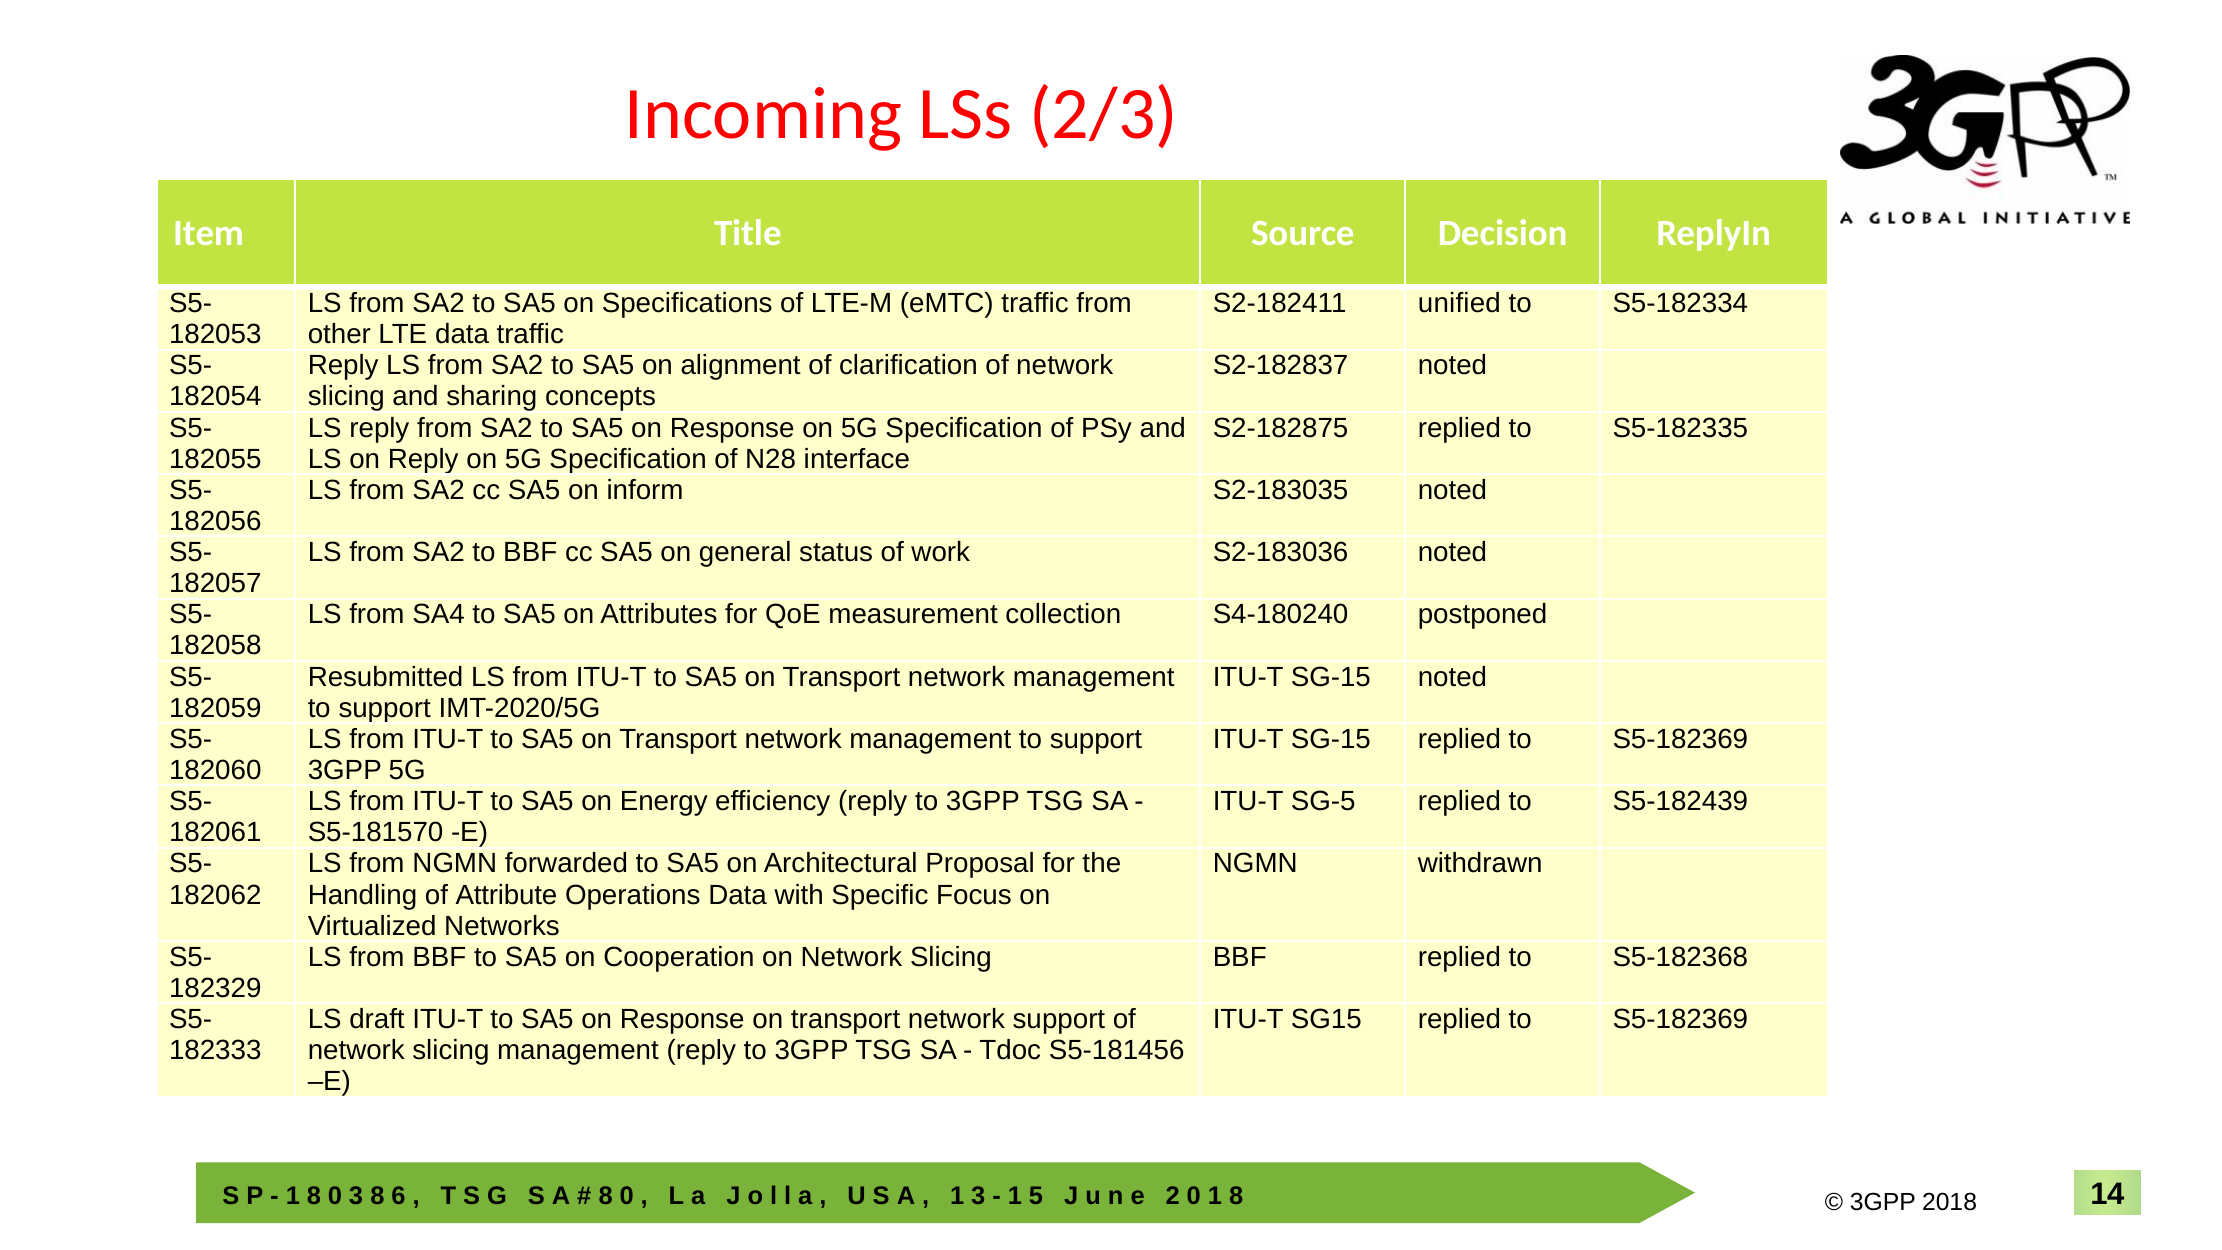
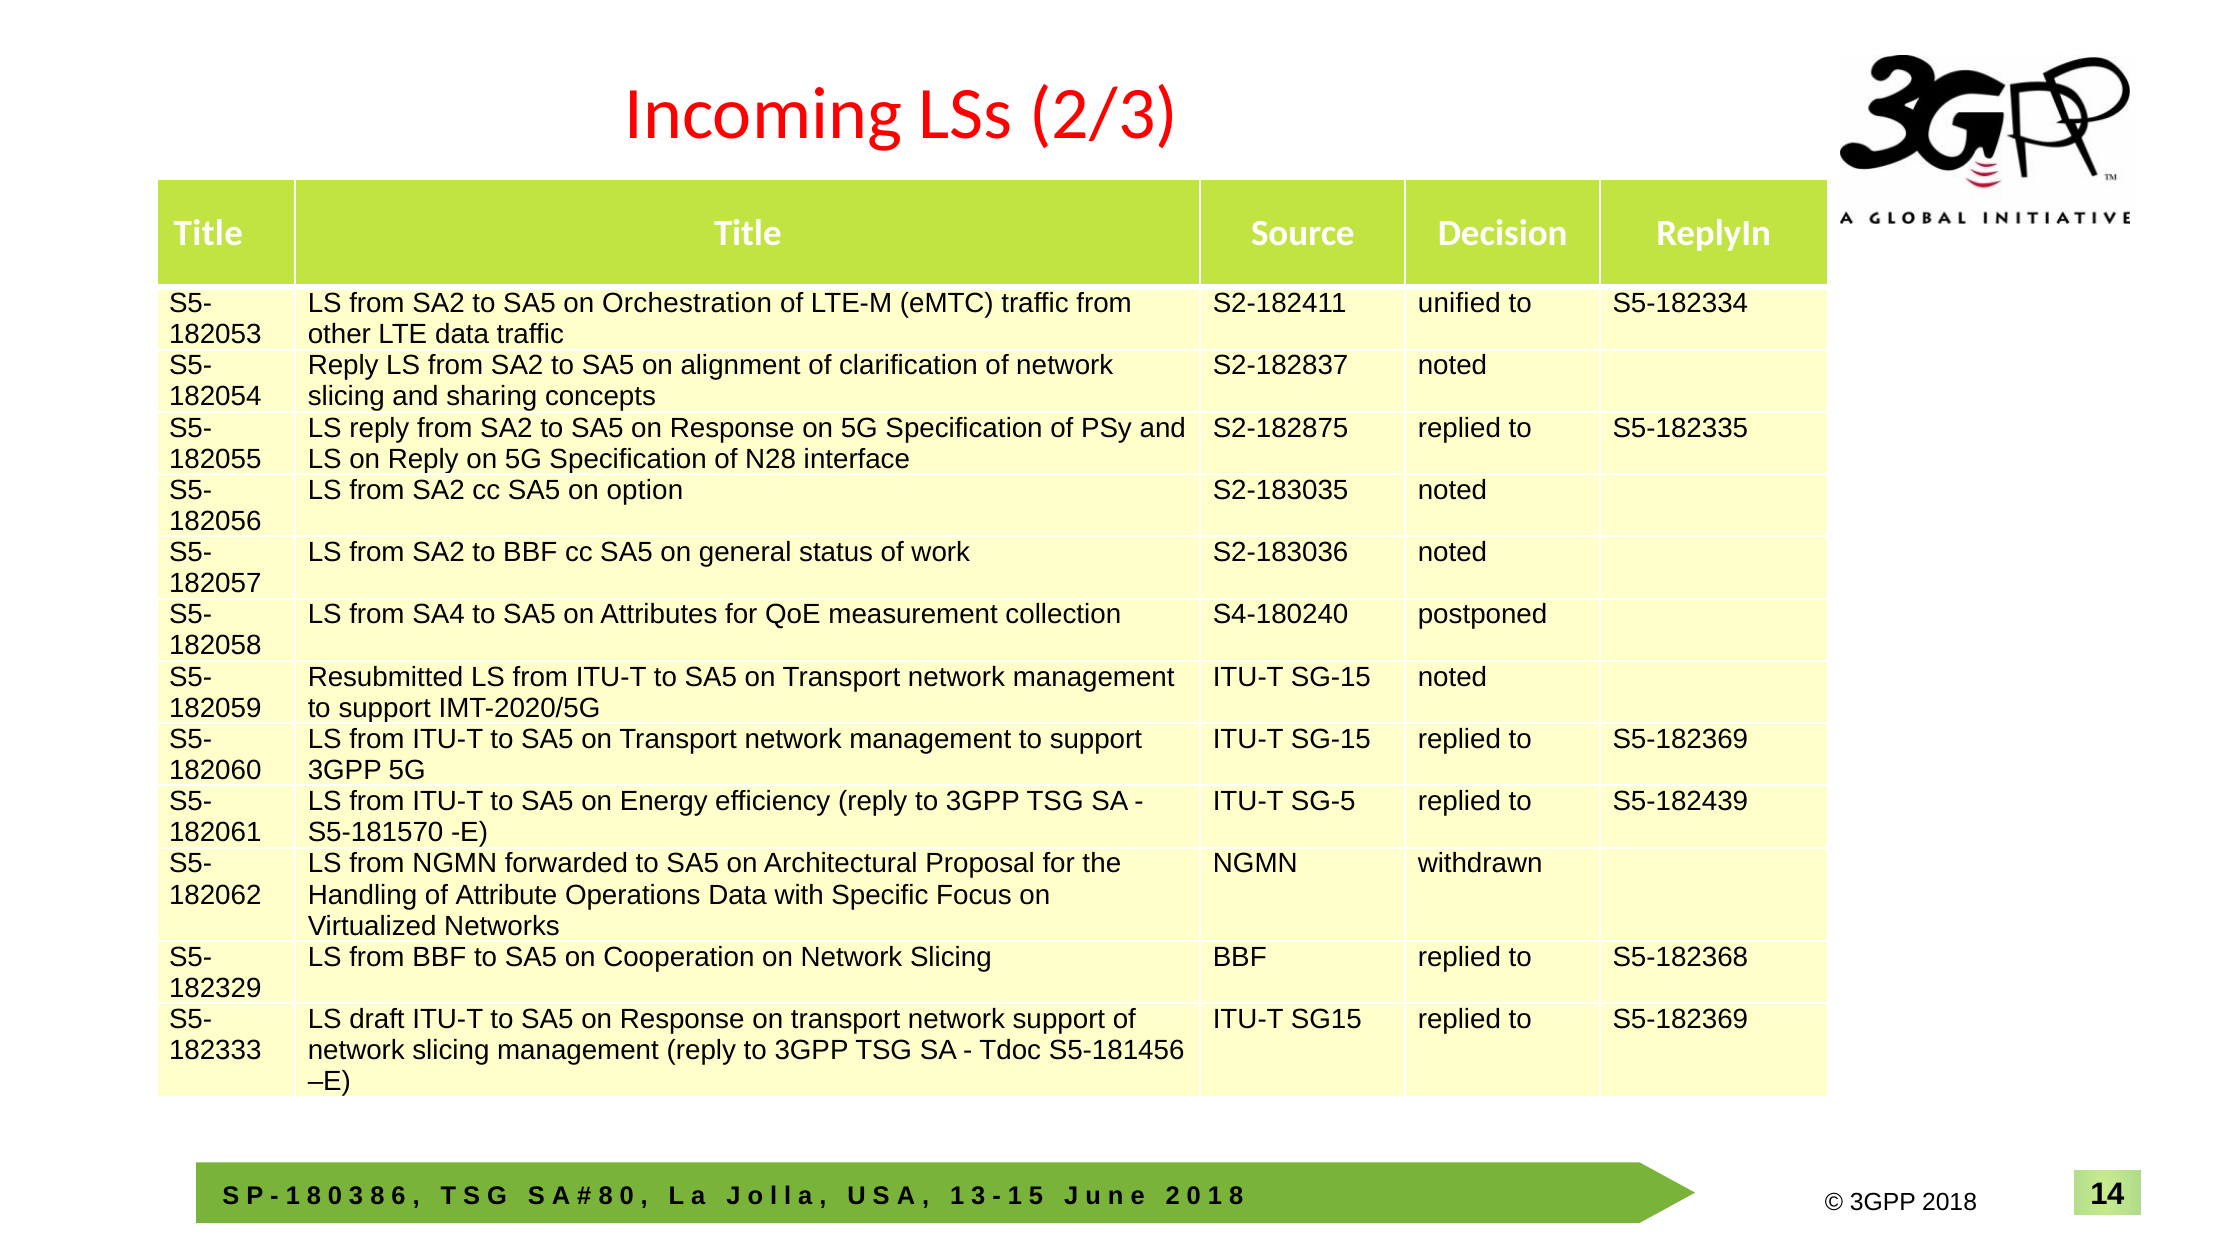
Item: Item -> Title (208, 234)
Specifications: Specifications -> Orchestration (687, 303)
inform: inform -> option (645, 490)
